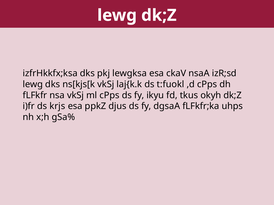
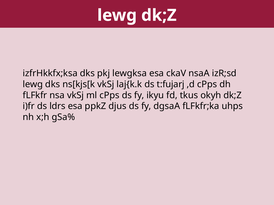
t:fuokl: t:fuokl -> t:fujarj (171, 85)
krjs: krjs -> ldrs (57, 106)
